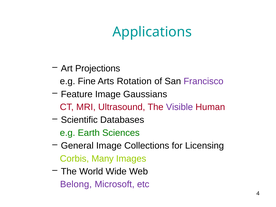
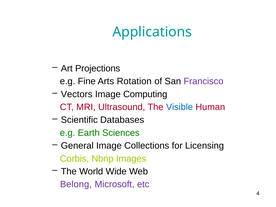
Feature: Feature -> Vectors (77, 94)
Gaussians: Gaussians -> Computing (145, 94)
Visible colour: purple -> blue (179, 107)
Many: Many -> Nbnp (103, 159)
